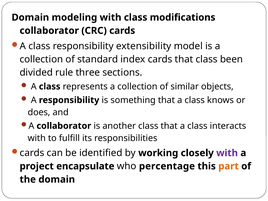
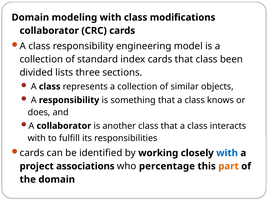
extensibility: extensibility -> engineering (144, 46)
rule: rule -> lists (64, 72)
with colour: purple -> blue (227, 153)
encapsulate: encapsulate -> associations (85, 166)
